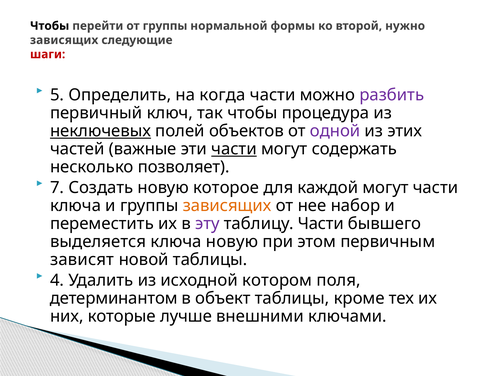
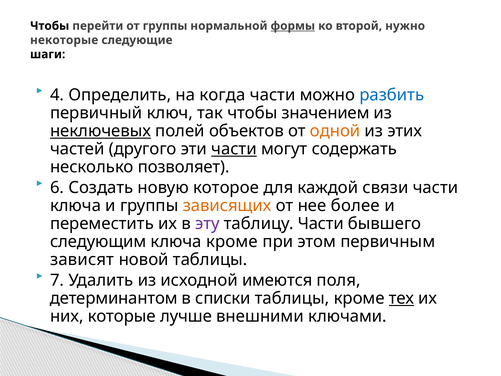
формы underline: none -> present (293, 26)
зависящих: зависящих -> некоторые (64, 40)
шаги colour: red -> black (48, 54)
5: 5 -> 4 (57, 95)
разбить colour: purple -> blue (392, 95)
процедура: процедура -> значением (325, 113)
одной colour: purple -> orange (335, 131)
важные: важные -> другого (143, 149)
7: 7 -> 6 (57, 187)
каждой могут: могут -> связи (386, 187)
набор: набор -> более (355, 205)
выделяется: выделяется -> следующим (98, 242)
ключа новую: новую -> кроме (232, 242)
4: 4 -> 7 (57, 280)
котором: котором -> имеются (277, 280)
объект: объект -> списки (223, 298)
тех underline: none -> present (402, 298)
